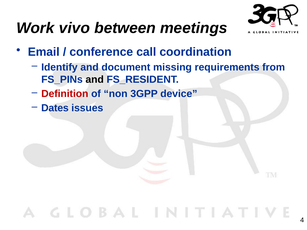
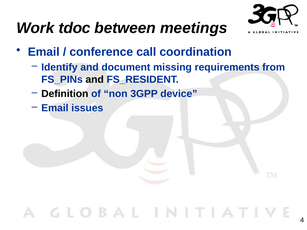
vivo: vivo -> tdoc (75, 28)
Definition colour: red -> black (65, 94)
Dates: Dates -> Email (55, 108)
